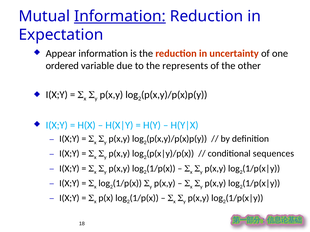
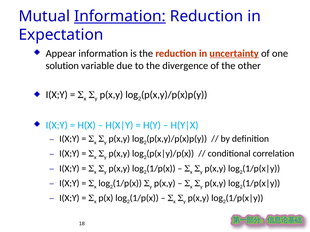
uncertainty underline: none -> present (234, 53)
ordered: ordered -> solution (62, 66)
represents: represents -> divergence (185, 66)
sequences: sequences -> correlation (274, 154)
